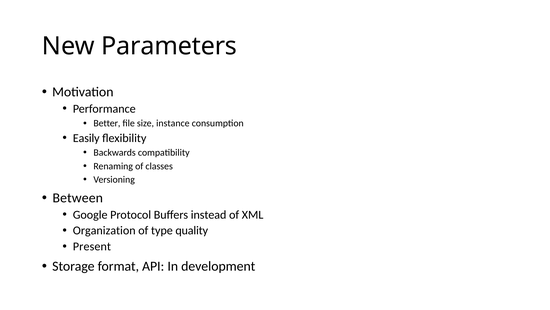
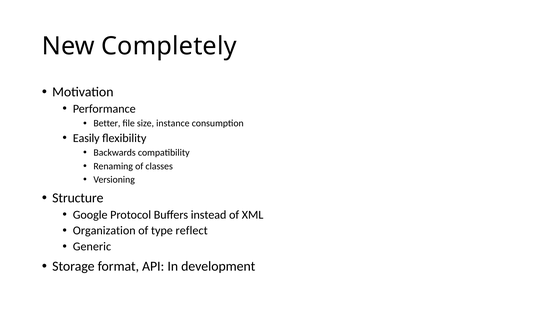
Parameters: Parameters -> Completely (169, 46)
Between: Between -> Structure (78, 198)
quality: quality -> reflect (192, 230)
Present: Present -> Generic (92, 246)
